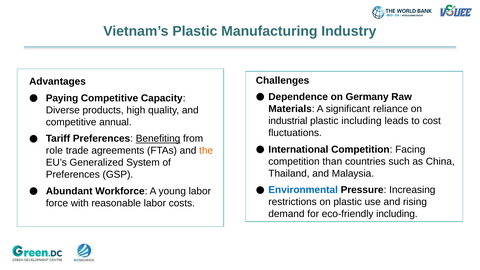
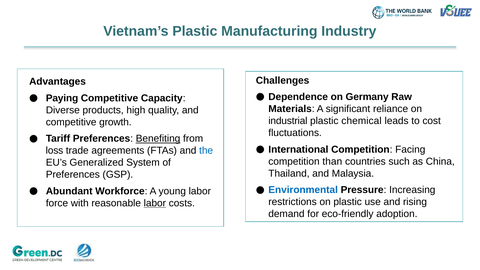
plastic including: including -> chemical (361, 121)
annual: annual -> growth (115, 122)
role: role -> loss (54, 151)
the colour: orange -> blue (206, 151)
labor underline: none -> present (155, 203)
eco-friendly including: including -> adoption (397, 214)
